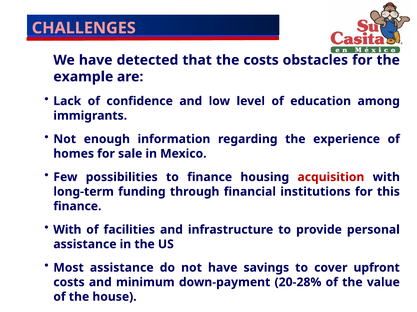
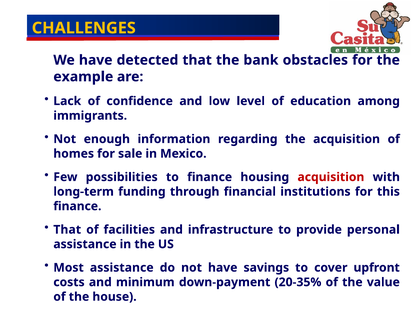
CHALLENGES colour: pink -> yellow (84, 28)
the costs: costs -> bank (261, 60)
the experience: experience -> acquisition (347, 139)
With: With -> That (67, 230)
20-28%: 20-28% -> 20-35% (298, 283)
